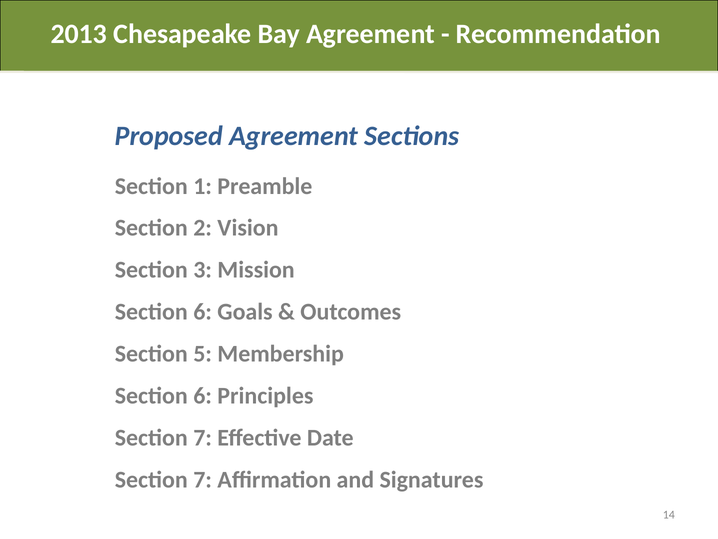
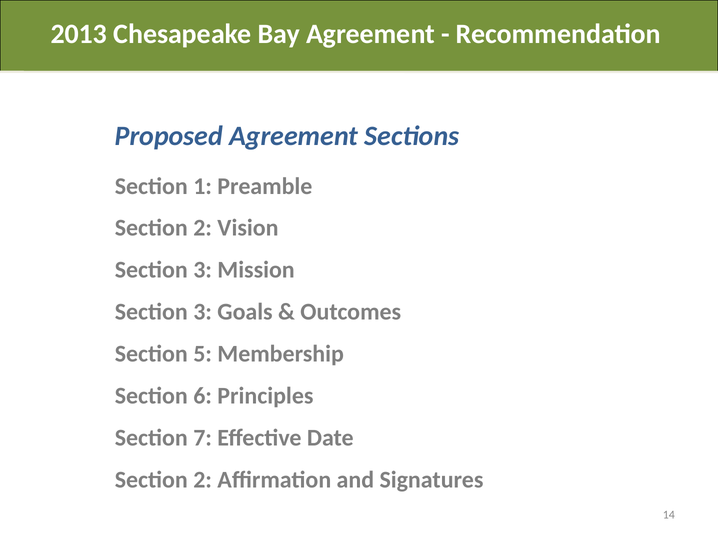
6: 6 -> 3 (203, 312)
7: 7 -> 2 (203, 479)
